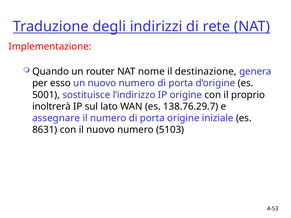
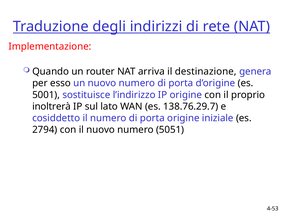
nome: nome -> arriva (151, 72)
assegnare: assegnare -> cosiddetto (56, 118)
8631: 8631 -> 2794 (45, 130)
5103: 5103 -> 5051 (170, 130)
